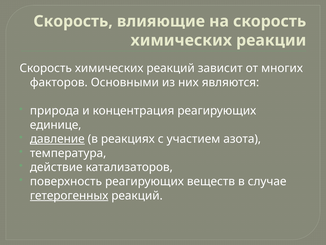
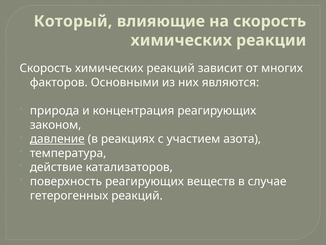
Скорость: Скорость -> Который (73, 21)
единице: единице -> законом (56, 125)
гетерогенных underline: present -> none (69, 195)
